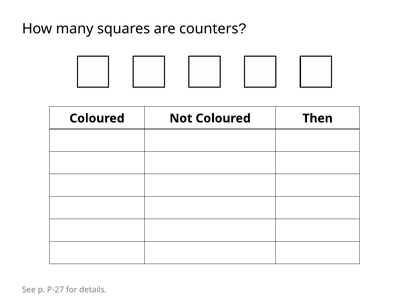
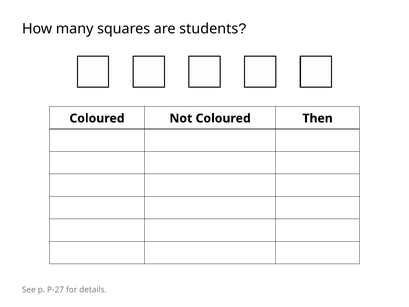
counters: counters -> students (209, 29)
